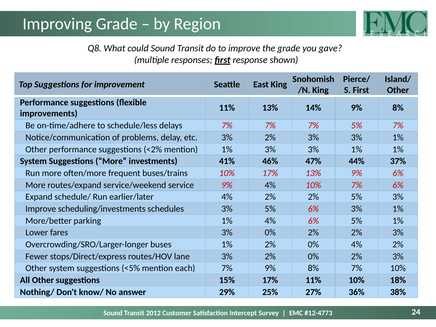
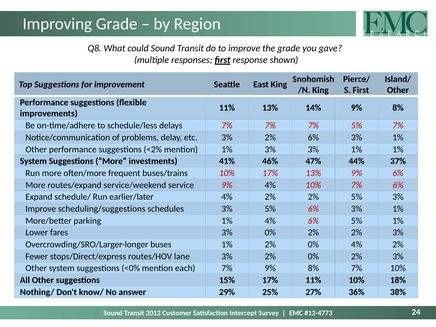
3% 2% 3%: 3% -> 6% (313, 137)
scheduling/investments: scheduling/investments -> scheduling/suggestions (102, 209)
<5%: <5% -> <0% (131, 268)
